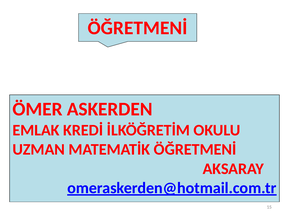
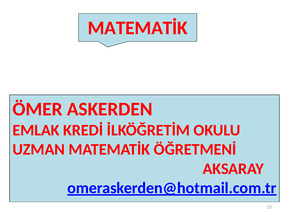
ÖĞRETMENİ: ÖĞRETMENİ -> MATEMATİK (138, 28)
